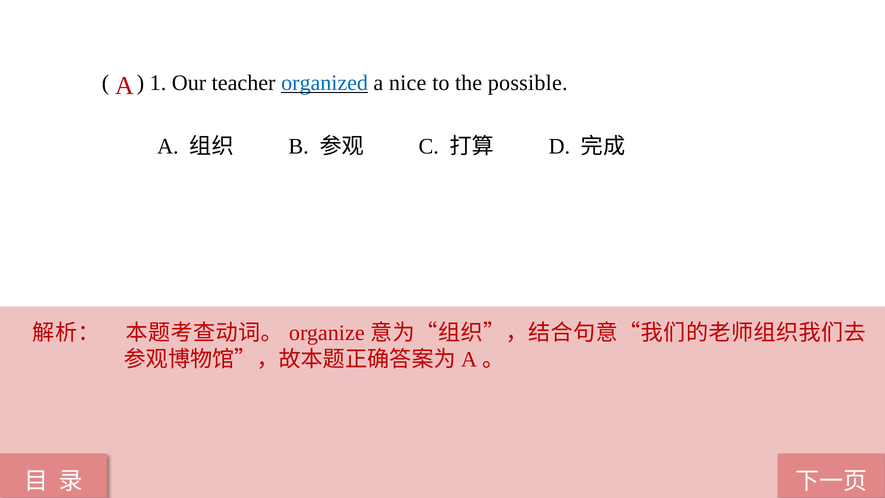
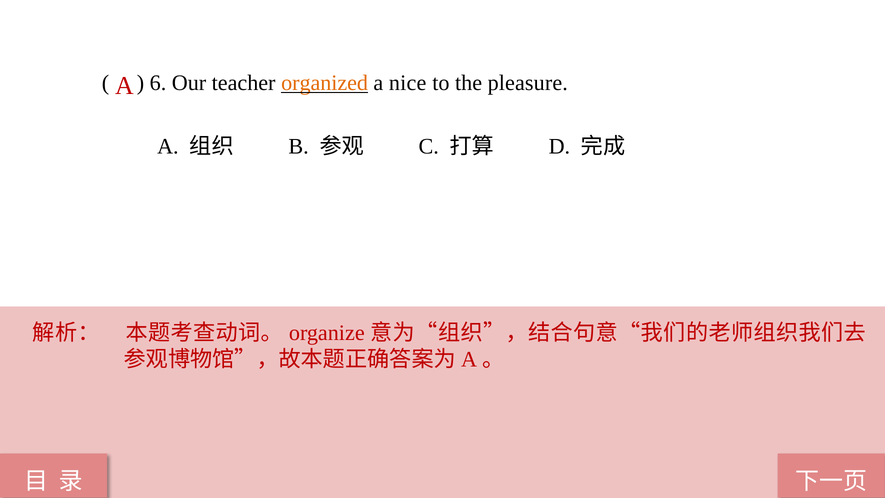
1: 1 -> 6 (158, 83)
organized colour: blue -> orange (325, 83)
possible: possible -> pleasure (528, 83)
